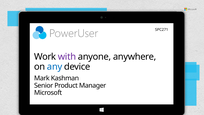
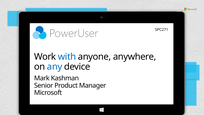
with colour: purple -> blue (67, 57)
